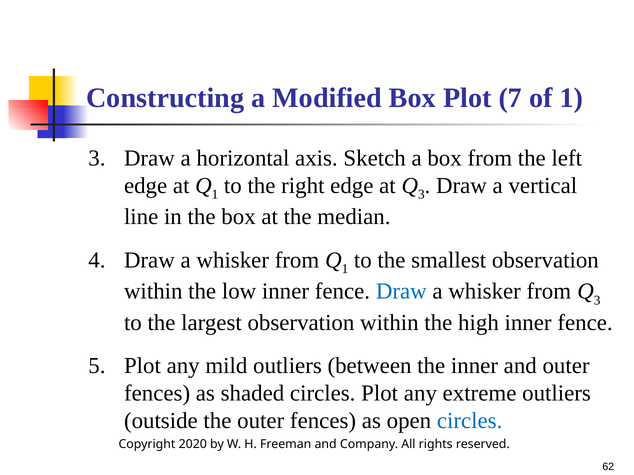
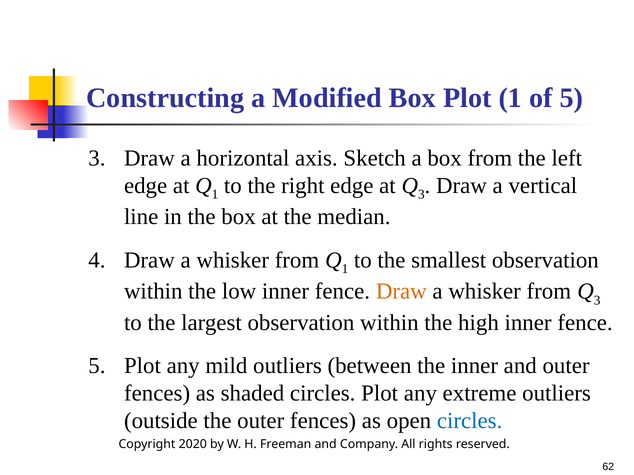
Plot 7: 7 -> 1 (510, 98)
of 1: 1 -> 5 (571, 98)
Draw colour: blue -> orange (401, 292)
